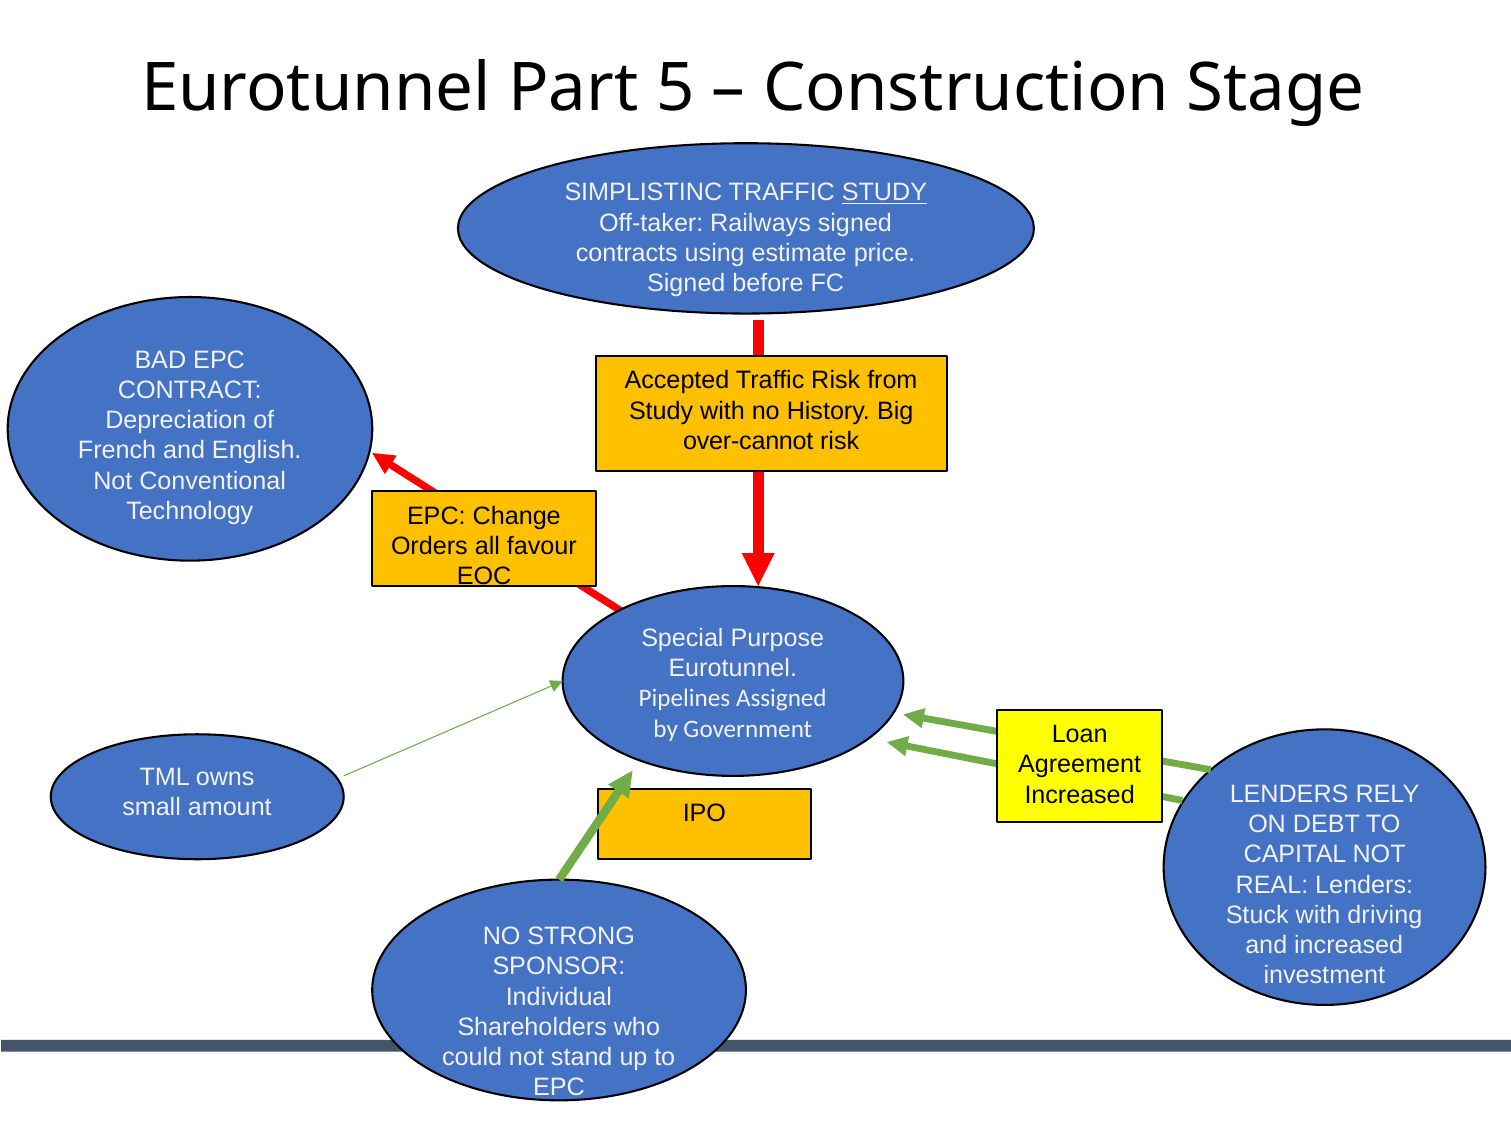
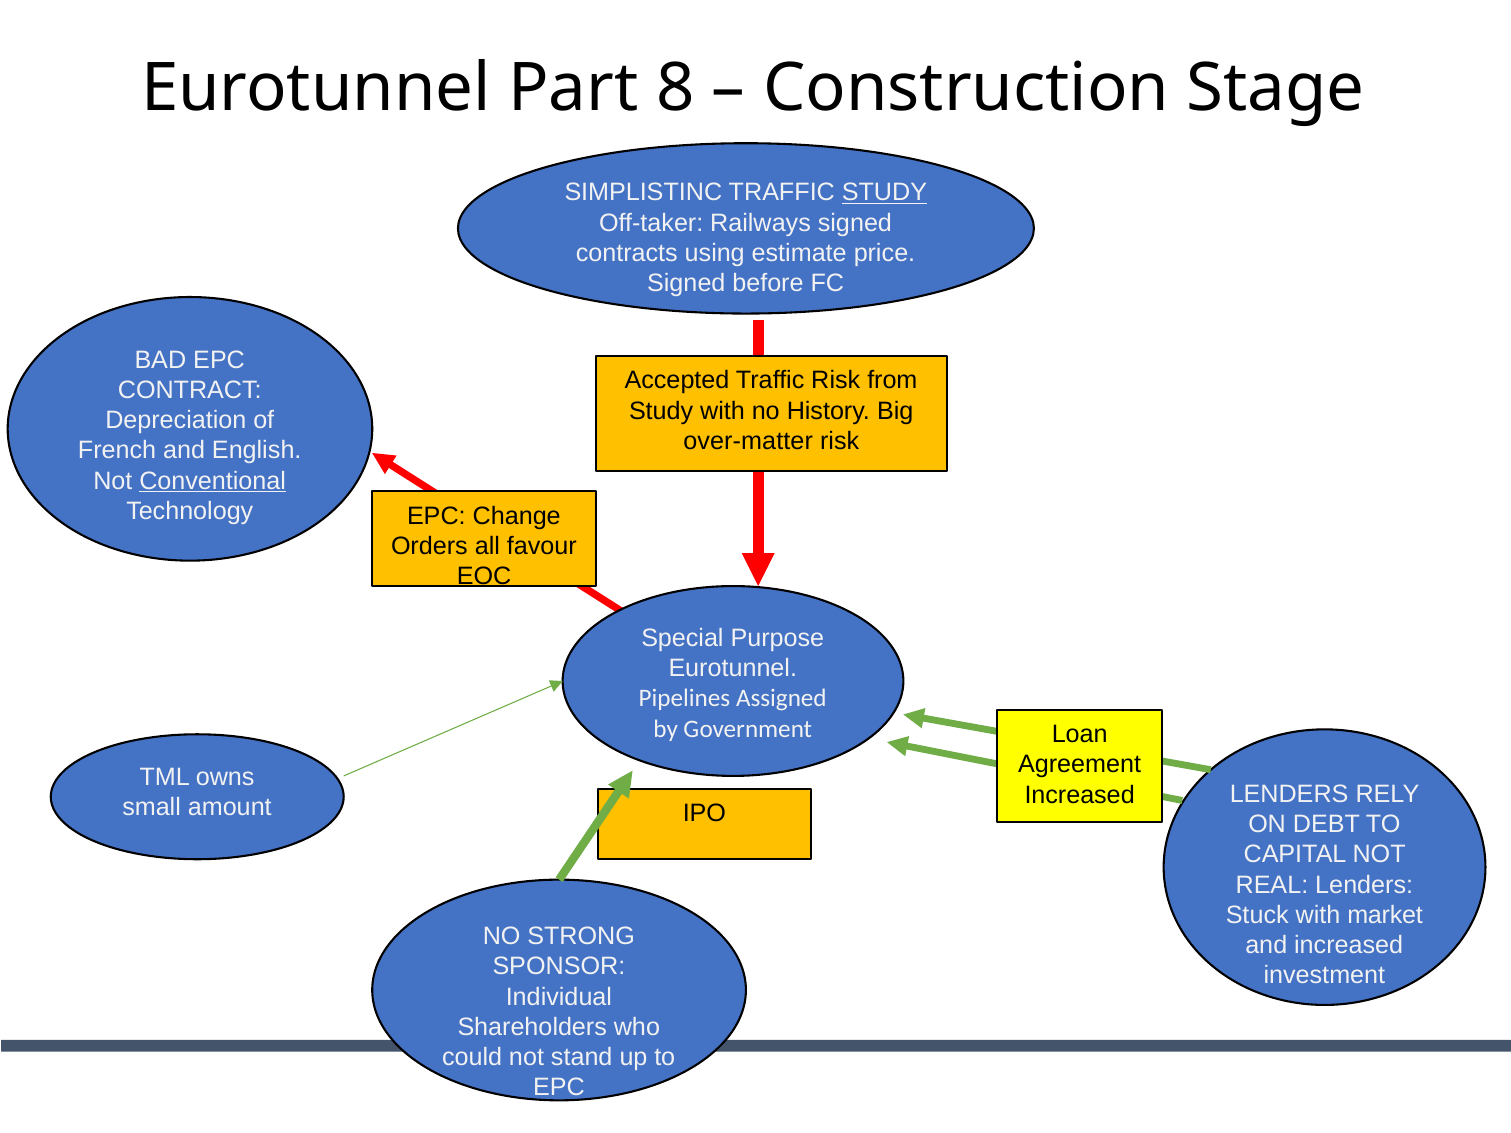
5: 5 -> 8 (675, 89)
over-cannot: over-cannot -> over-matter (748, 441)
Conventional underline: none -> present (213, 481)
driving: driving -> market (1385, 915)
